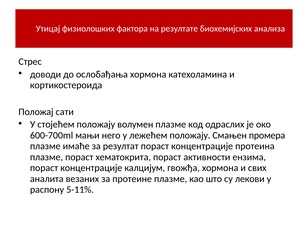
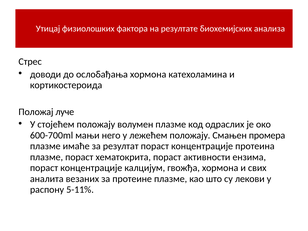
сати: сати -> луче (65, 112)
